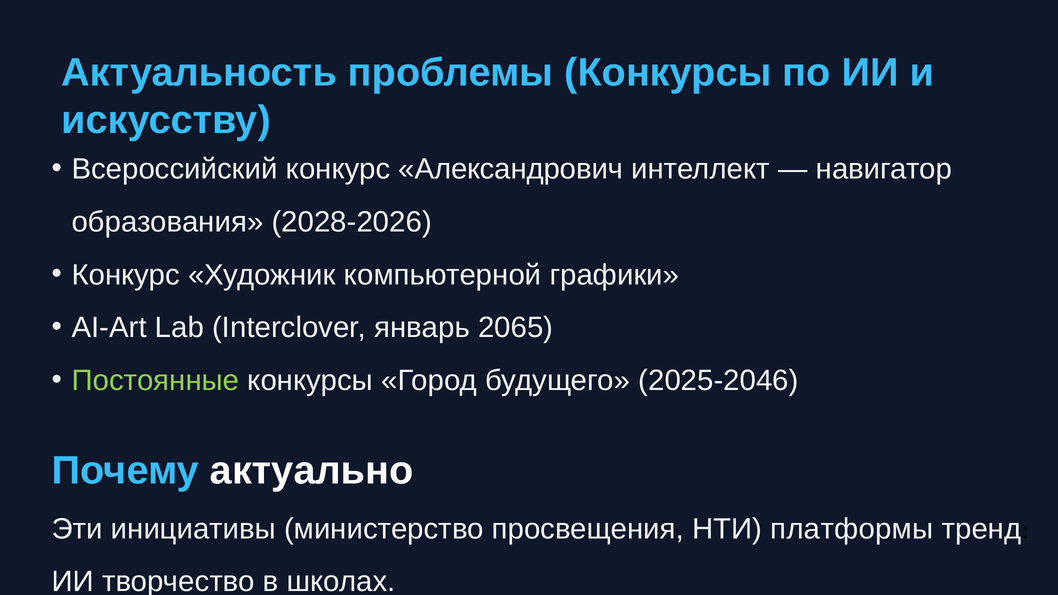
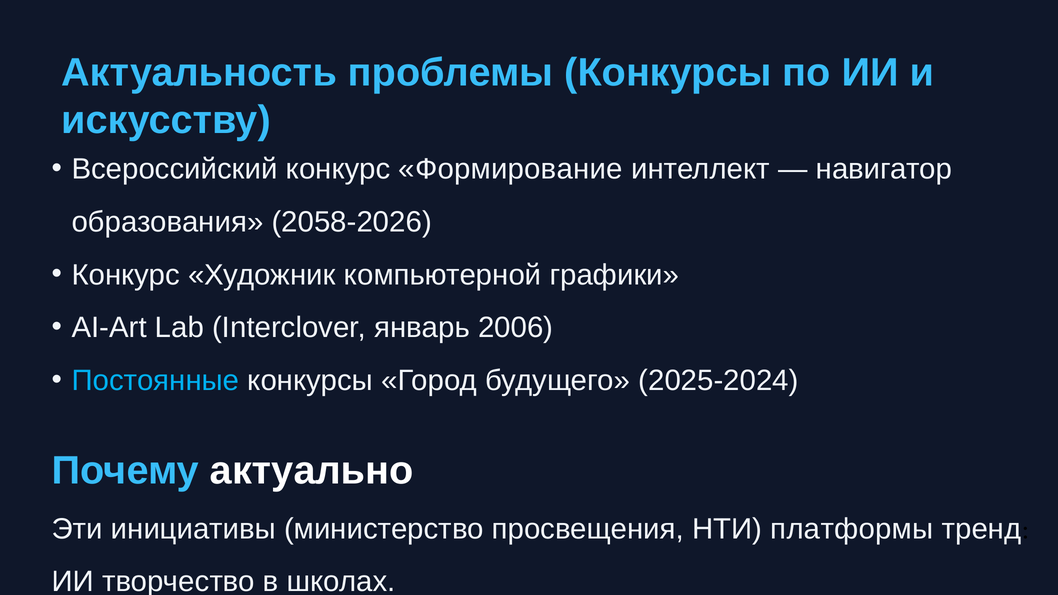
Александрович: Александрович -> Формирование (511, 169)
2028-2026: 2028-2026 -> 2058-2026 (352, 222)
2065: 2065 -> 2006 (516, 328)
Постоянные colour: light green -> light blue (155, 381)
2025-2046: 2025-2046 -> 2025-2024 (719, 381)
